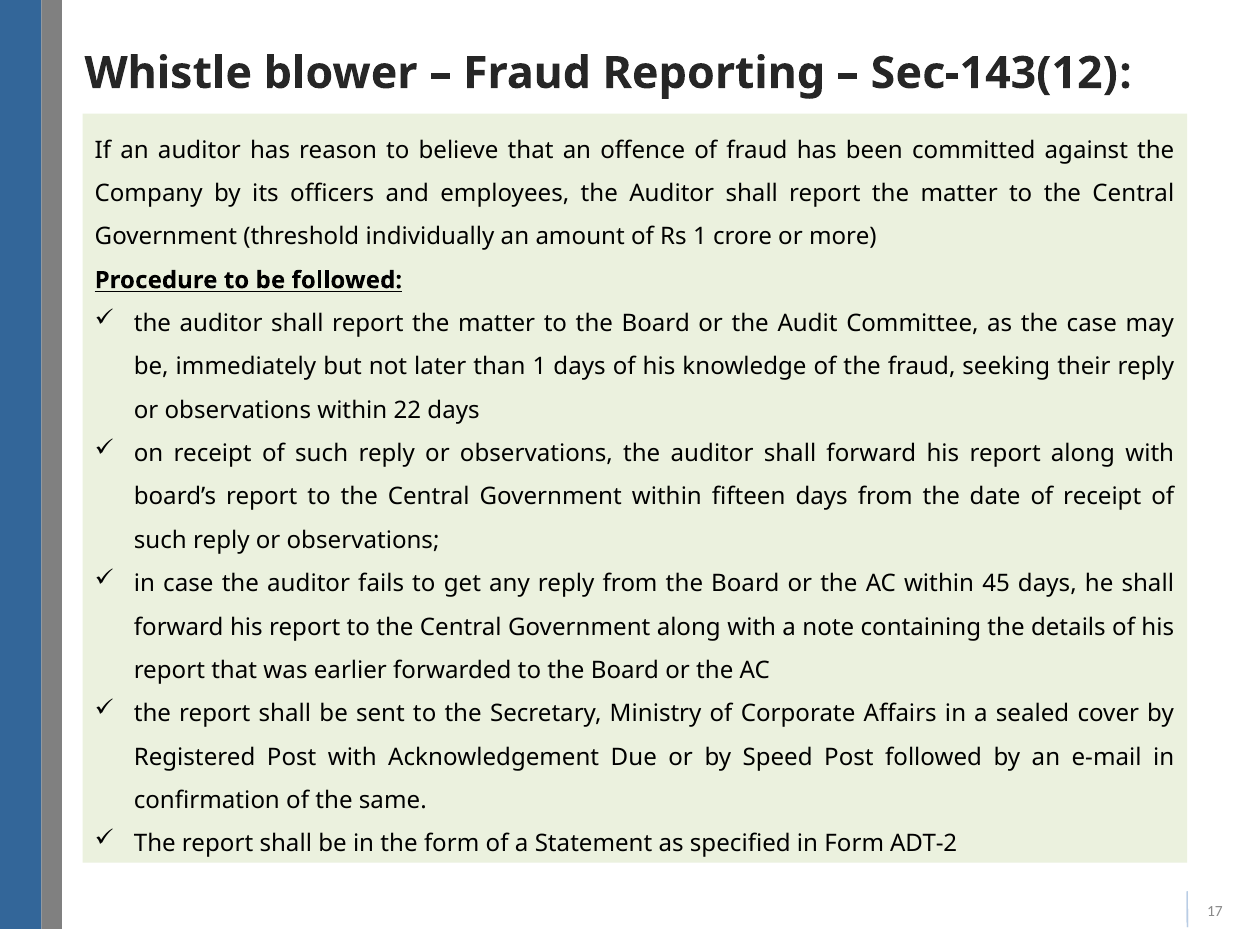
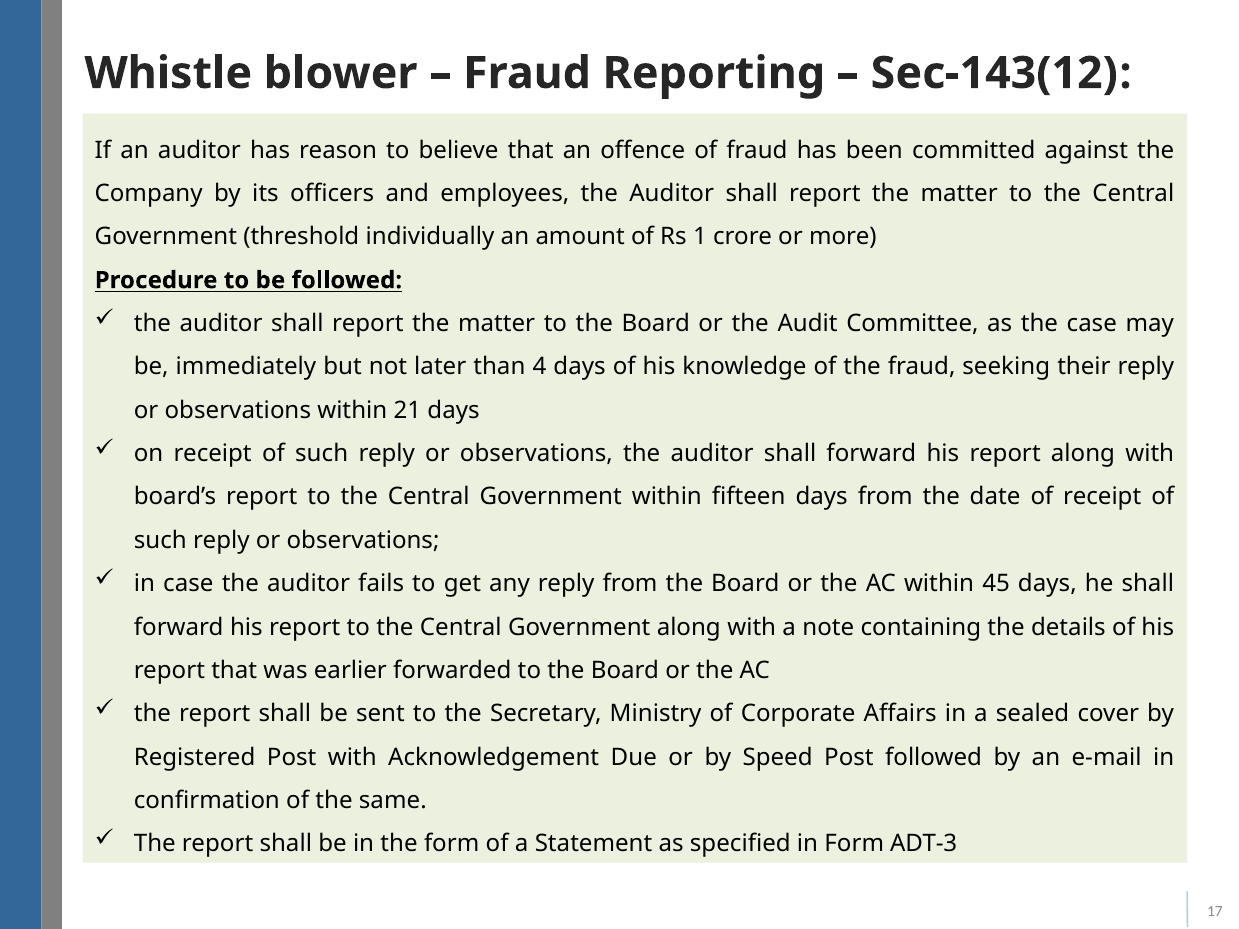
than 1: 1 -> 4 (539, 367)
22: 22 -> 21 (407, 410)
ADT-2: ADT-2 -> ADT-3 (924, 844)
